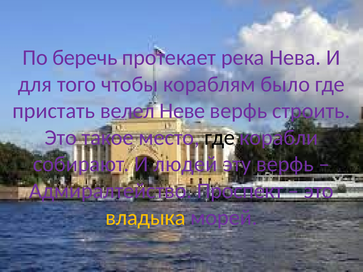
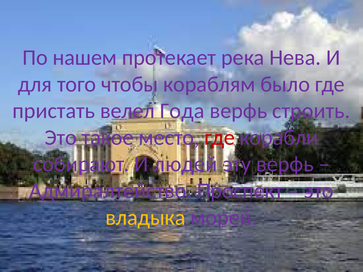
беречь: беречь -> нашем (85, 58)
Неве: Неве -> Года (182, 111)
где colour: black -> red (220, 138)
